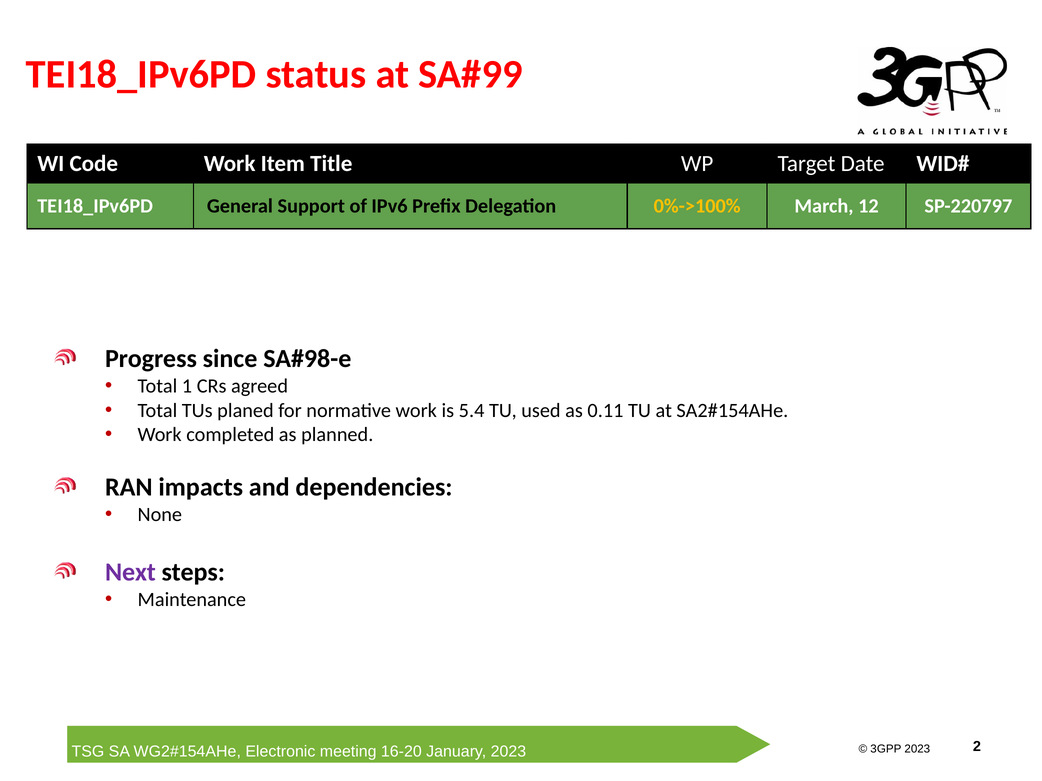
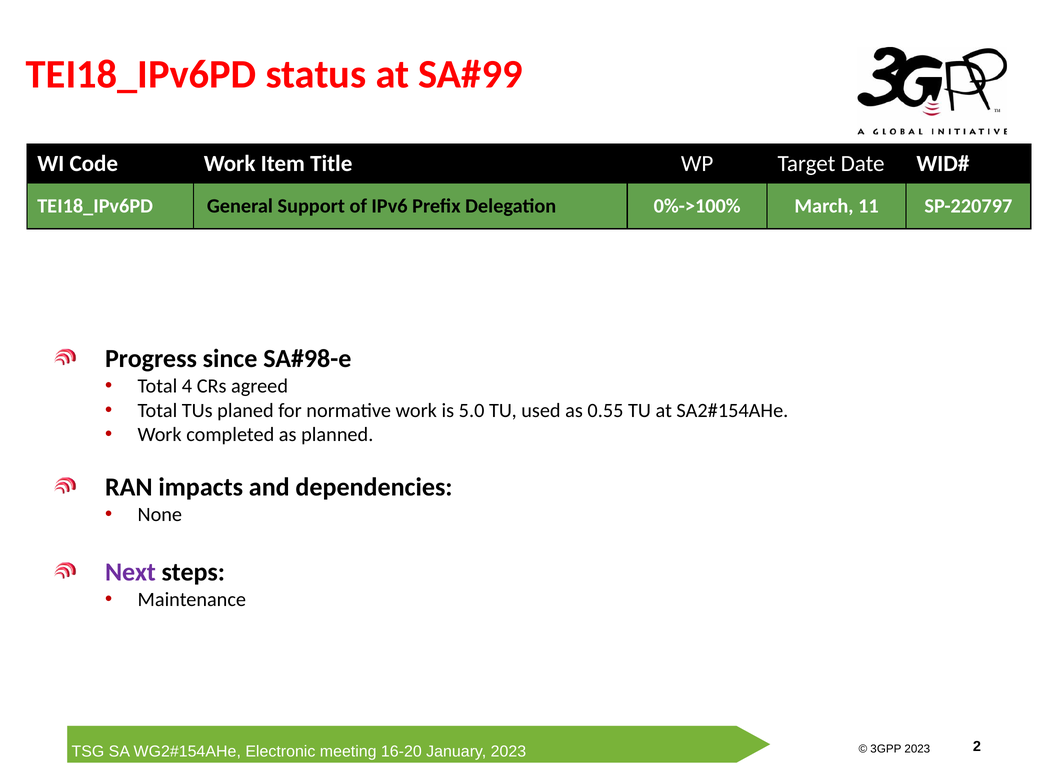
0%->100% colour: yellow -> white (697, 206)
12: 12 -> 11 (868, 206)
1: 1 -> 4 (187, 386)
5.4: 5.4 -> 5.0 (472, 411)
0.11: 0.11 -> 0.55 (605, 411)
